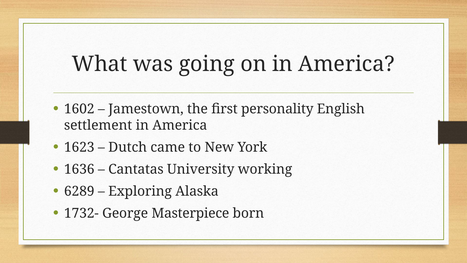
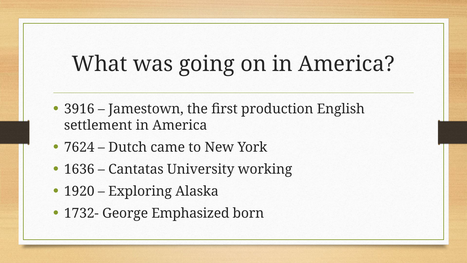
1602: 1602 -> 3916 (79, 109)
personality: personality -> production (277, 109)
1623: 1623 -> 7624 (79, 147)
6289: 6289 -> 1920 (79, 191)
Masterpiece: Masterpiece -> Emphasized (190, 213)
